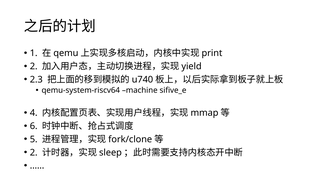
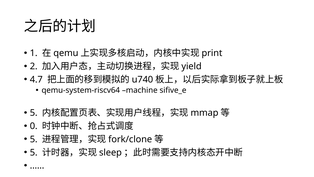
2.3: 2.3 -> 4.7 (36, 79)
4: 4 -> 5 (34, 113)
6: 6 -> 0 (34, 126)
2: 2 -> 5 (34, 152)
